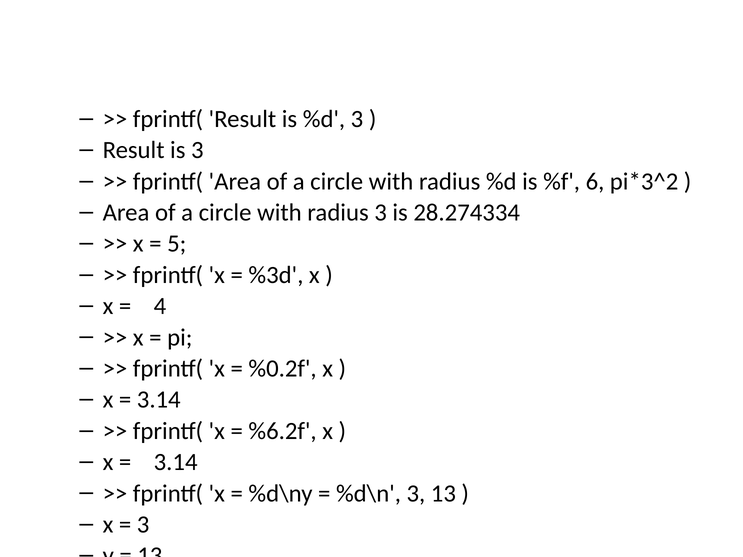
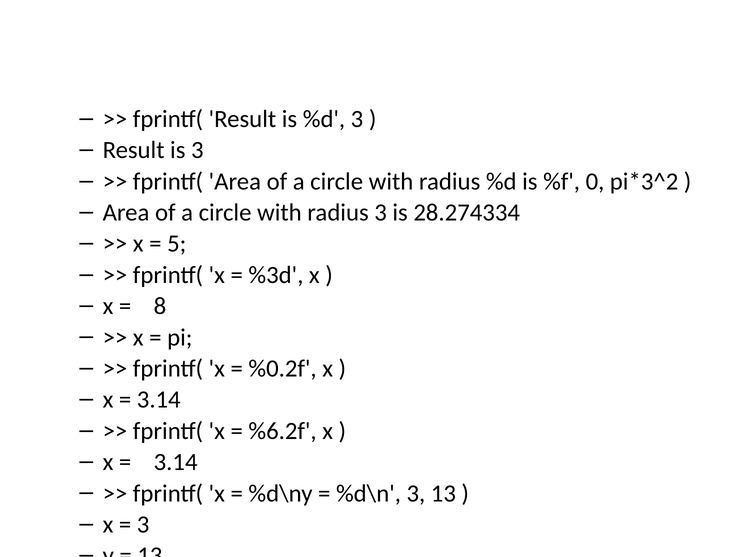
6: 6 -> 0 (595, 181)
4: 4 -> 8 (160, 306)
